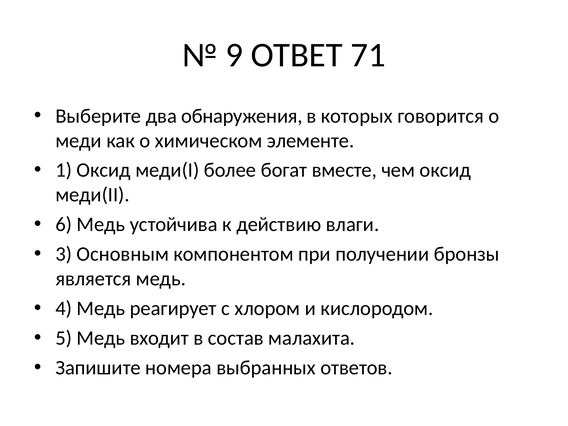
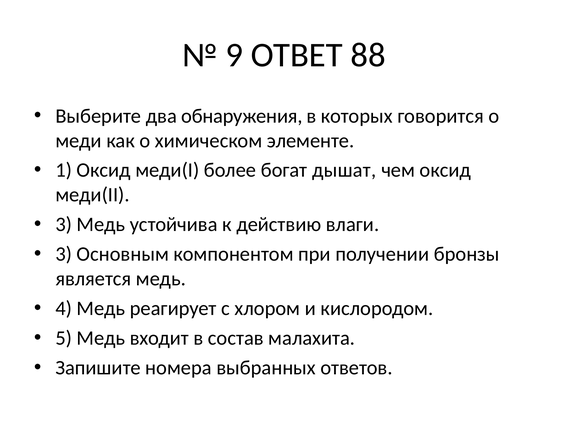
71: 71 -> 88 (368, 55)
вместе: вместе -> дышат (344, 170)
6: 6 -> 3 (64, 224)
